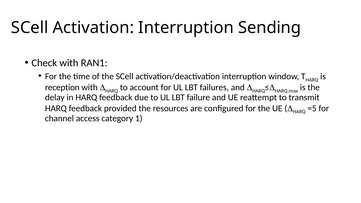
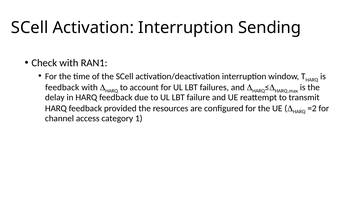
reception: reception -> feedback (62, 87)
=5: =5 -> =2 (312, 108)
